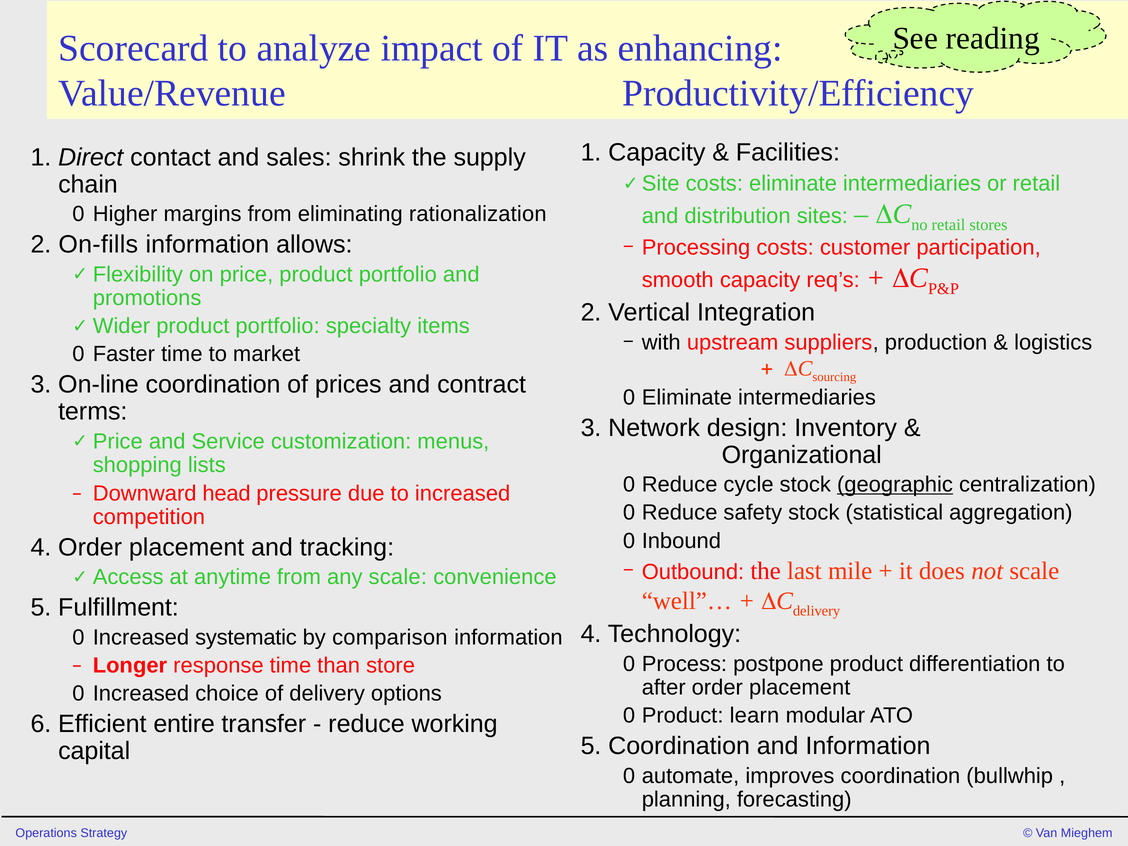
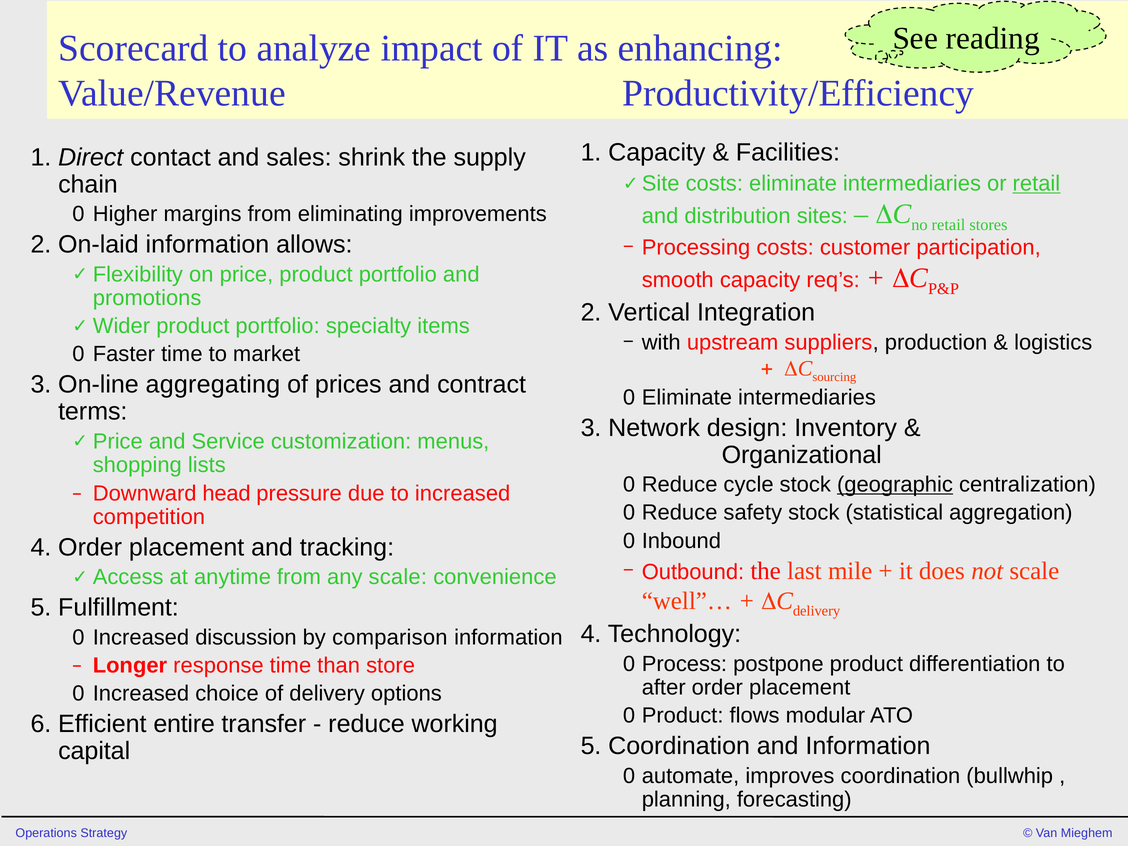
retail underline: none -> present (1036, 184)
rationalization: rationalization -> improvements (478, 214)
On-fills: On-fills -> On-laid (98, 245)
On-line coordination: coordination -> aggregating (213, 385)
systematic: systematic -> discussion (246, 637)
learn: learn -> flows (755, 716)
